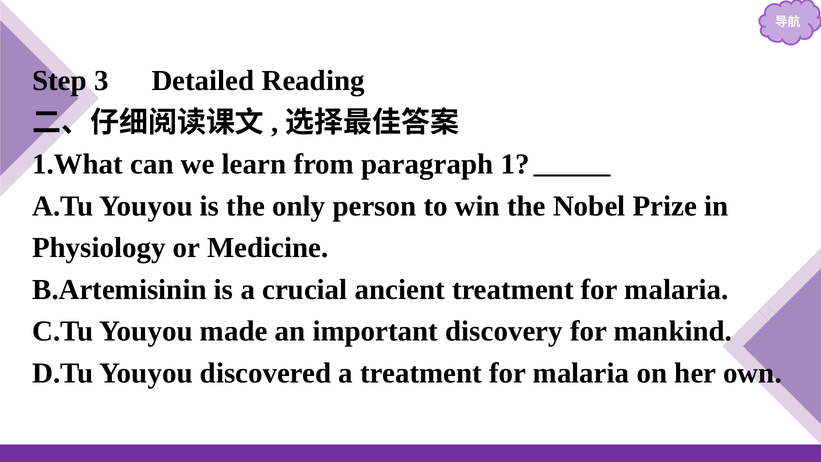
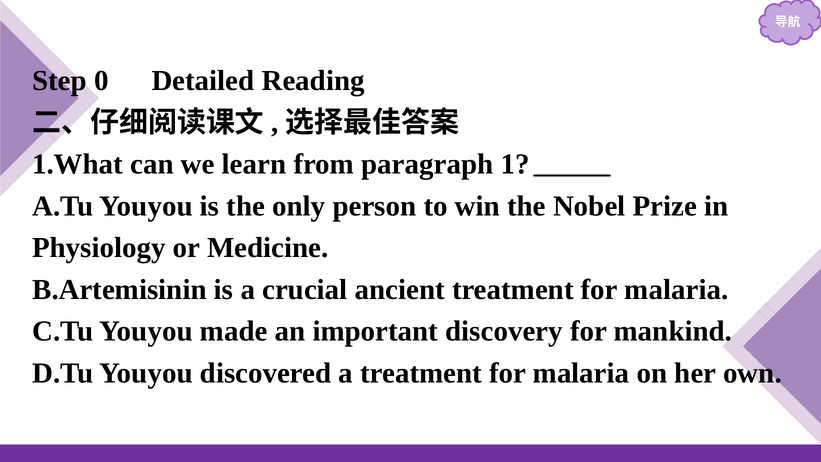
3: 3 -> 0 (101, 81)
